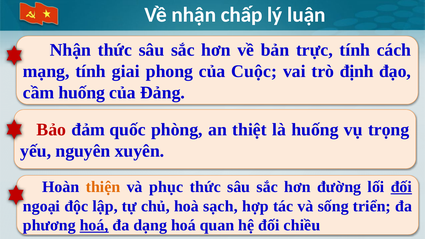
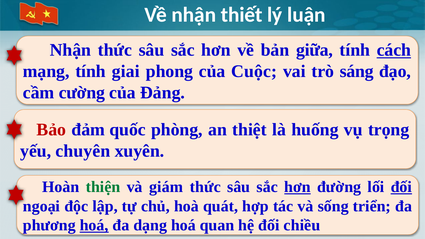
chấp: chấp -> thiết (242, 15)
trực: trực -> giữa (315, 50)
cách underline: none -> present (394, 50)
định: định -> sáng (357, 71)
cầm huống: huống -> cường (82, 93)
nguyên: nguyên -> chuyên (83, 151)
thiện colour: orange -> green (103, 187)
phục: phục -> giám (166, 187)
hơn underline: none -> present (297, 187)
sạch: sạch -> quát (221, 206)
